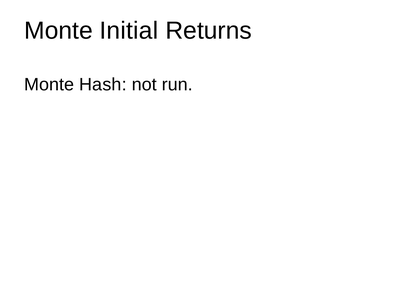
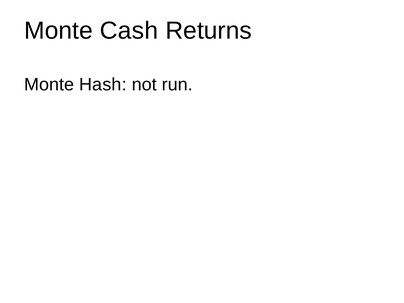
Initial: Initial -> Cash (129, 31)
